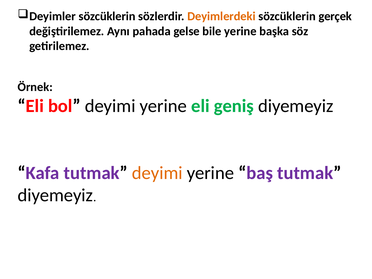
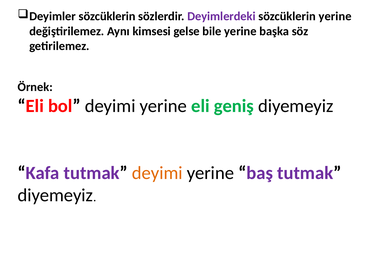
Deyimlerdeki colour: orange -> purple (221, 16)
sözcüklerin gerçek: gerçek -> yerine (335, 16)
pahada: pahada -> kimsesi (152, 31)
